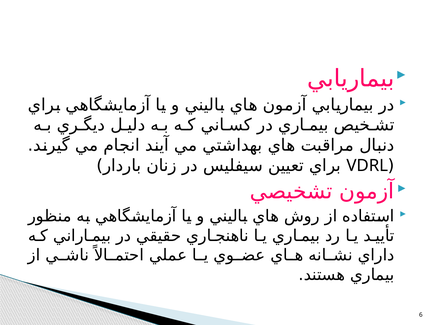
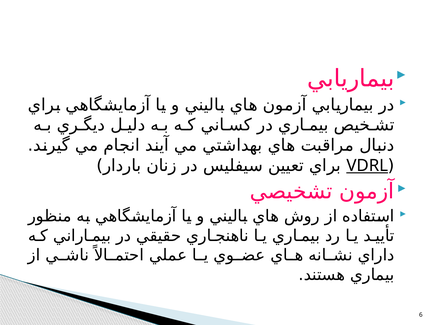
VDRL underline: none -> present (367, 165)
